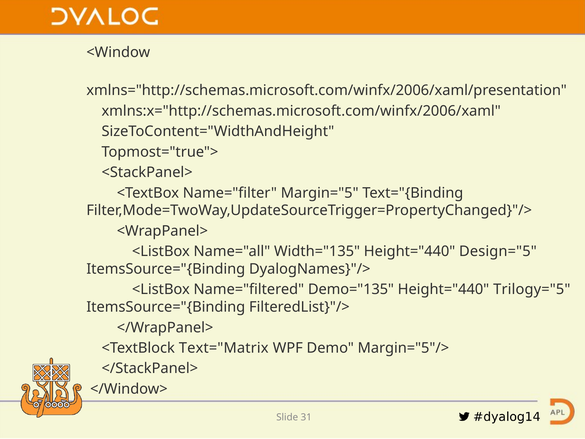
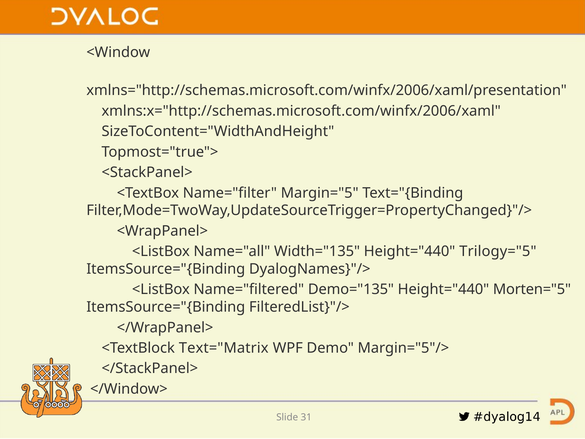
Design="5: Design="5 -> Trilogy="5 (498, 251)
Trilogy="5: Trilogy="5 -> Morten="5 (532, 289)
